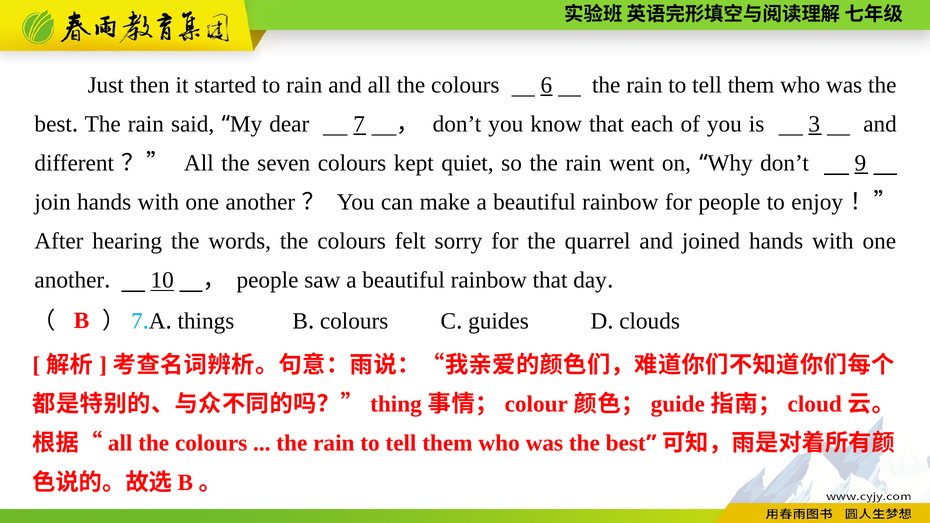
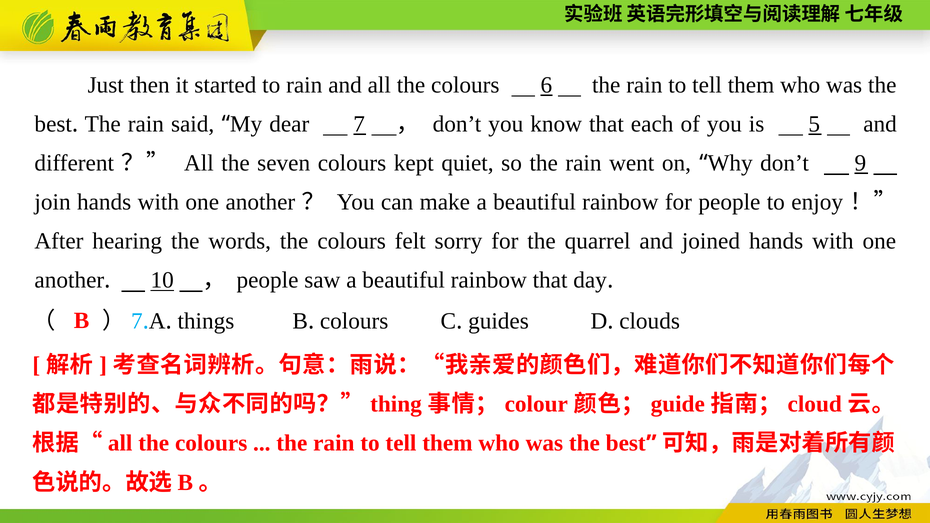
3: 3 -> 5 (814, 124)
